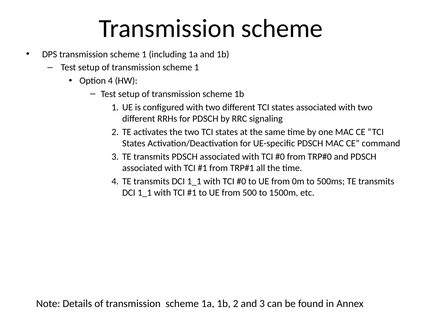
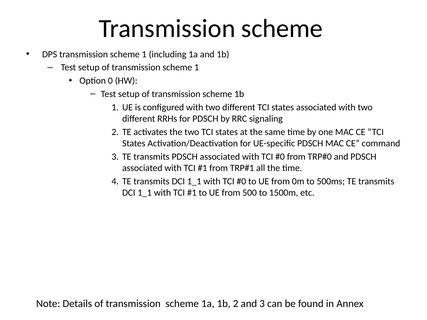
Option 4: 4 -> 0 (110, 81)
